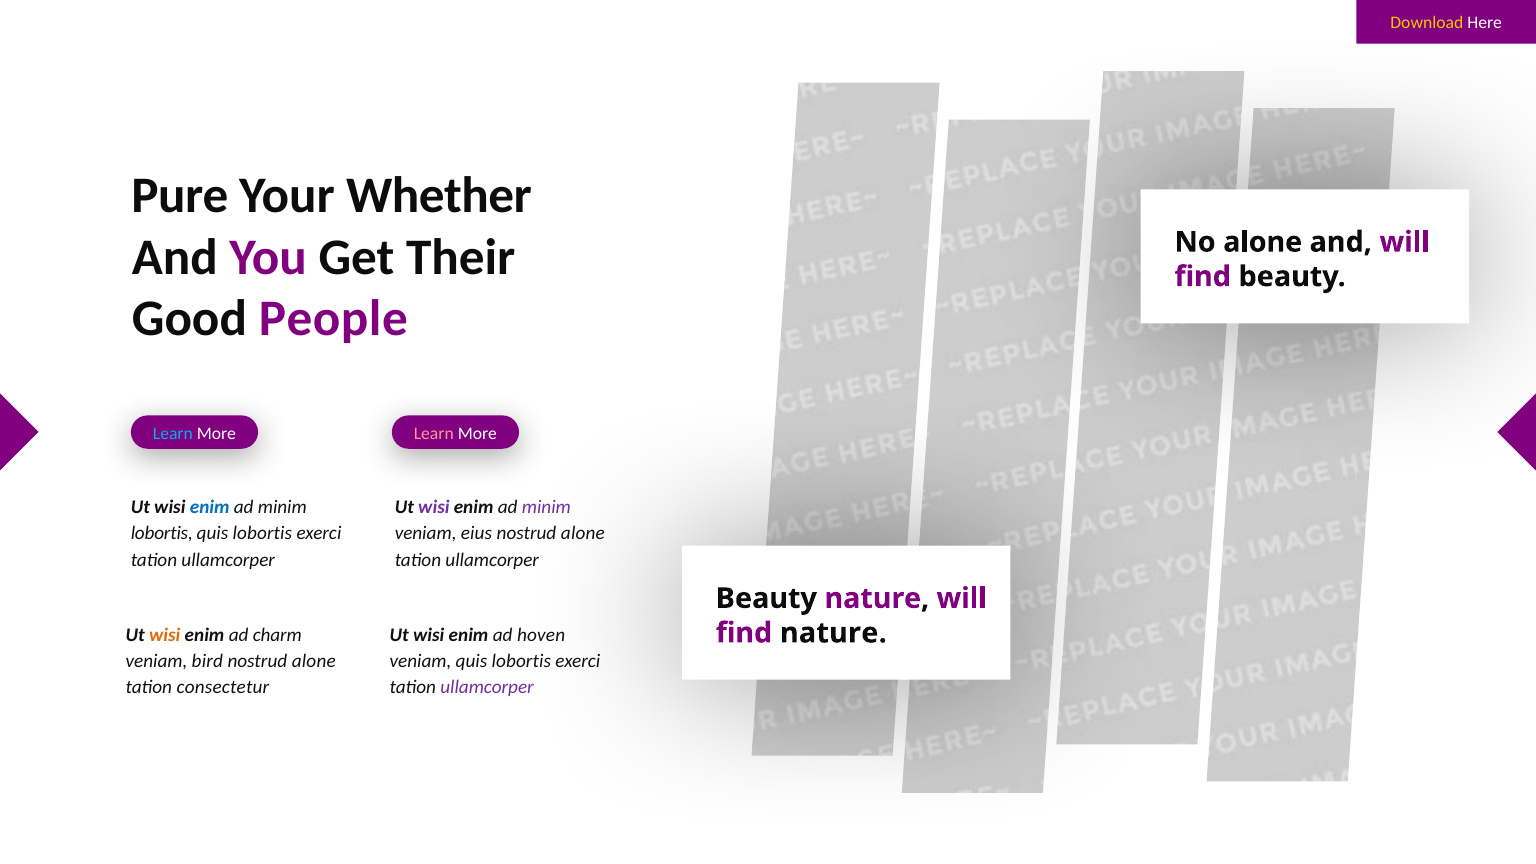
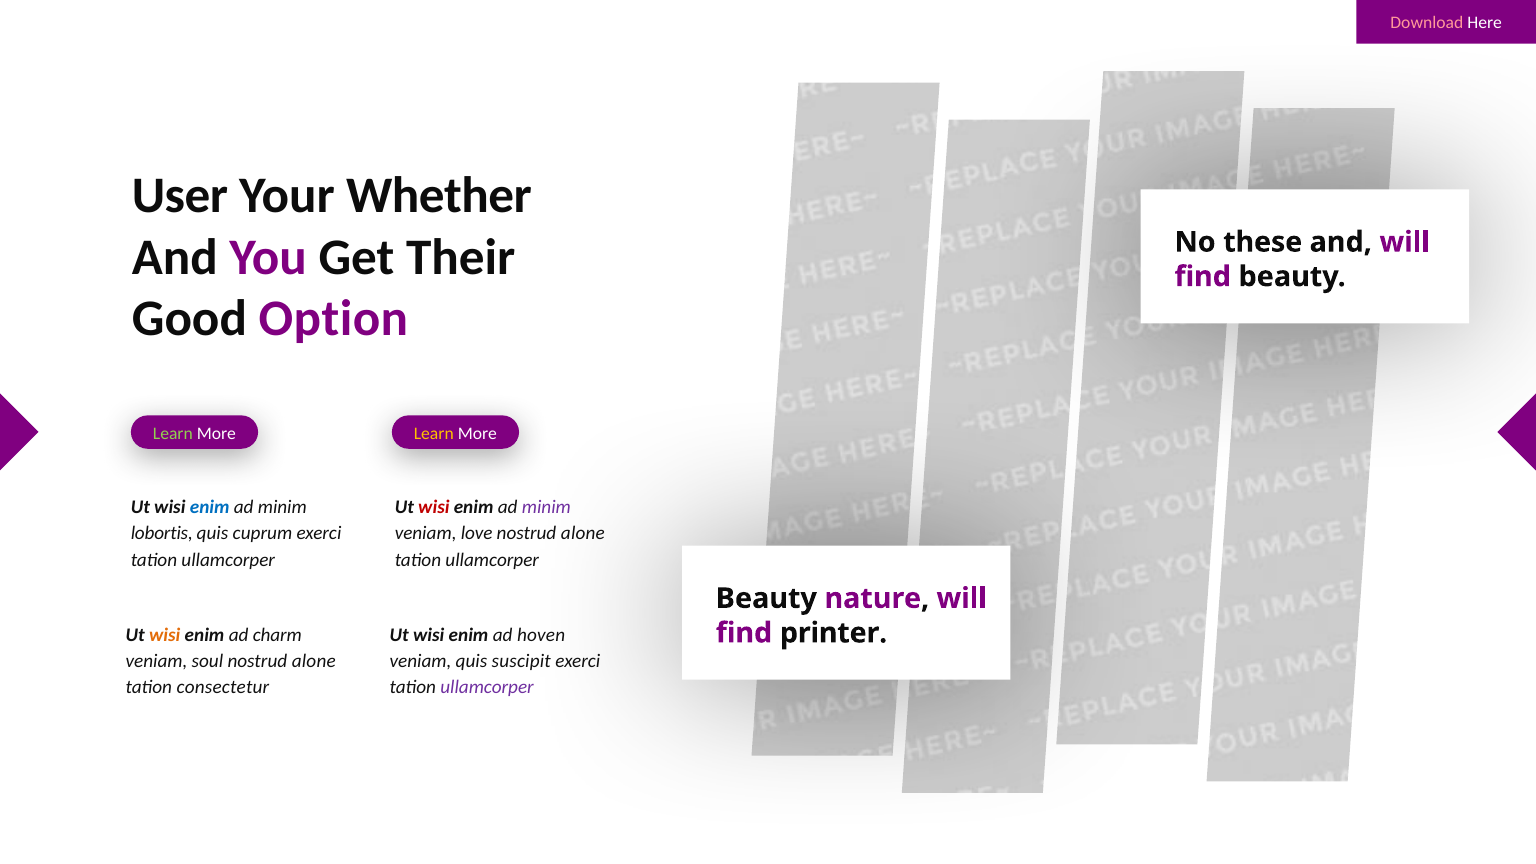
Download colour: yellow -> pink (1427, 23)
Pure: Pure -> User (180, 196)
No alone: alone -> these (1263, 242)
People: People -> Option (333, 319)
Learn colour: light blue -> light green (173, 433)
Learn colour: pink -> yellow (434, 433)
wisi colour: purple -> red (434, 507)
lobortis: lobortis -> cuprum (262, 534)
eius: eius -> love (477, 534)
find nature: nature -> printer (834, 633)
bird: bird -> soul (207, 661)
veniam quis lobortis: lobortis -> suscipit (521, 661)
